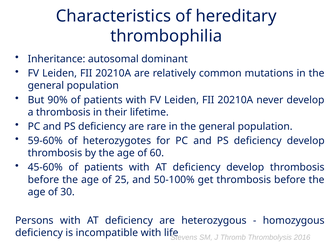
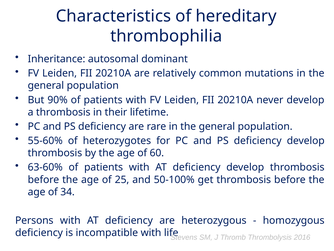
59-60%: 59-60% -> 55-60% (45, 141)
45-60%: 45-60% -> 63-60% (45, 167)
30: 30 -> 34 (68, 192)
